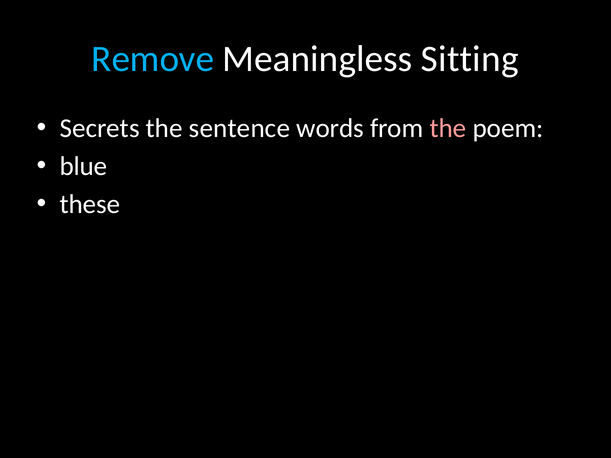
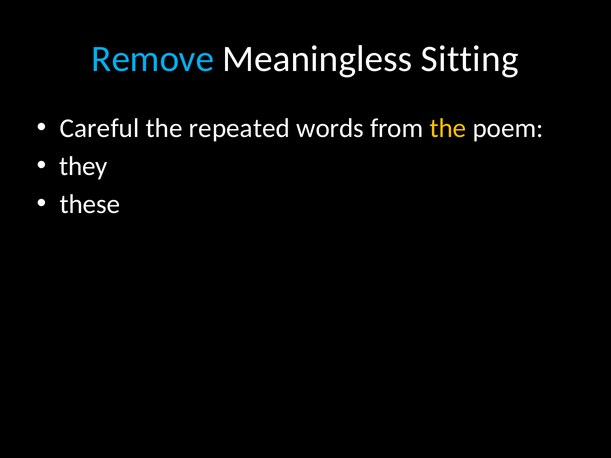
Secrets: Secrets -> Careful (100, 128)
sentence: sentence -> repeated (239, 128)
the colour: pink -> yellow (448, 128)
blue: blue -> they (83, 166)
